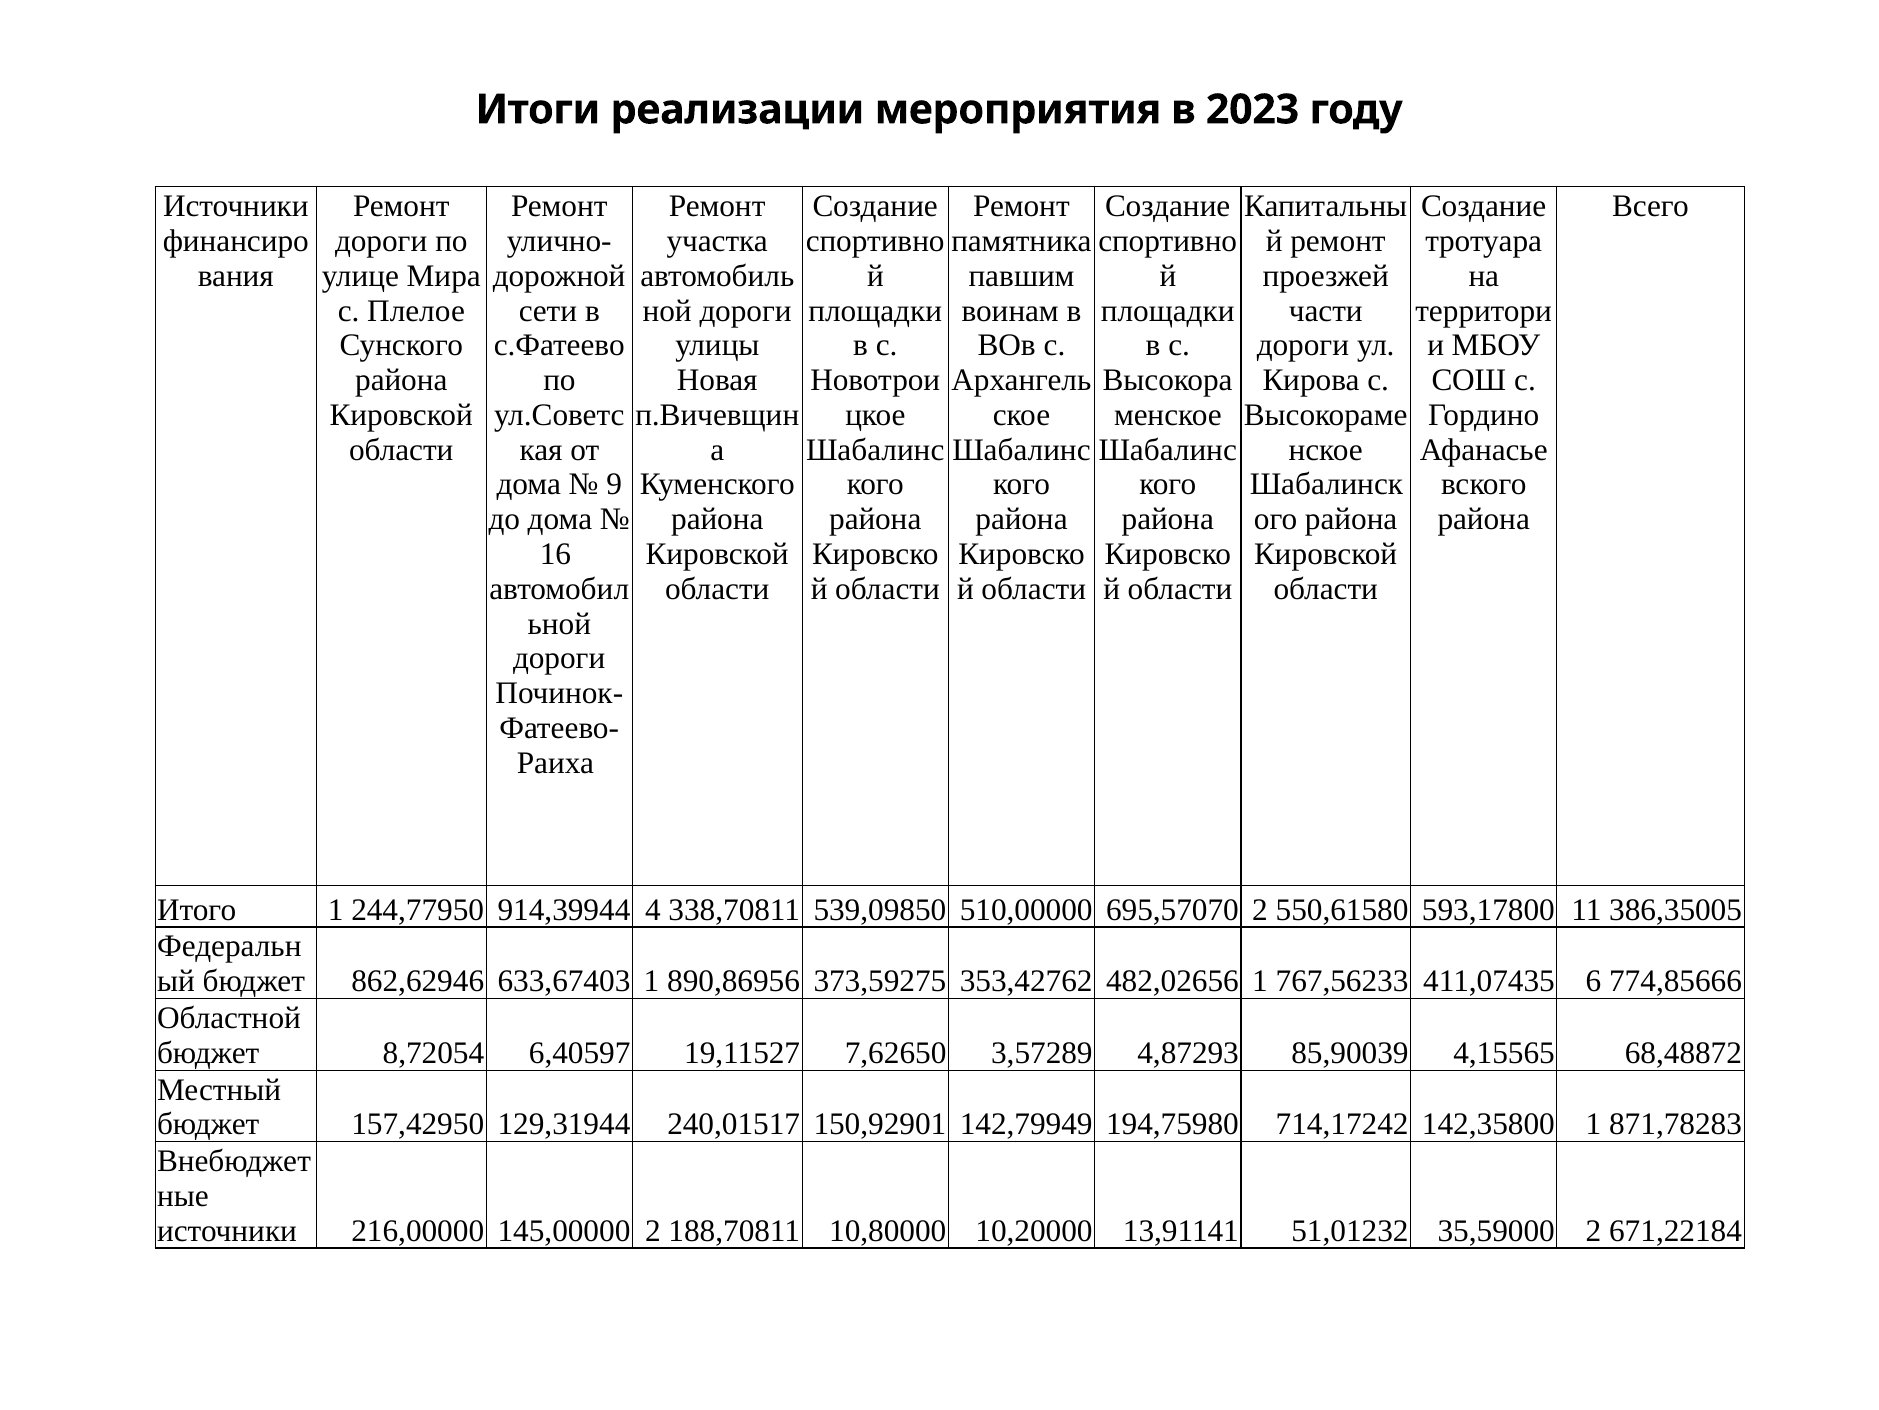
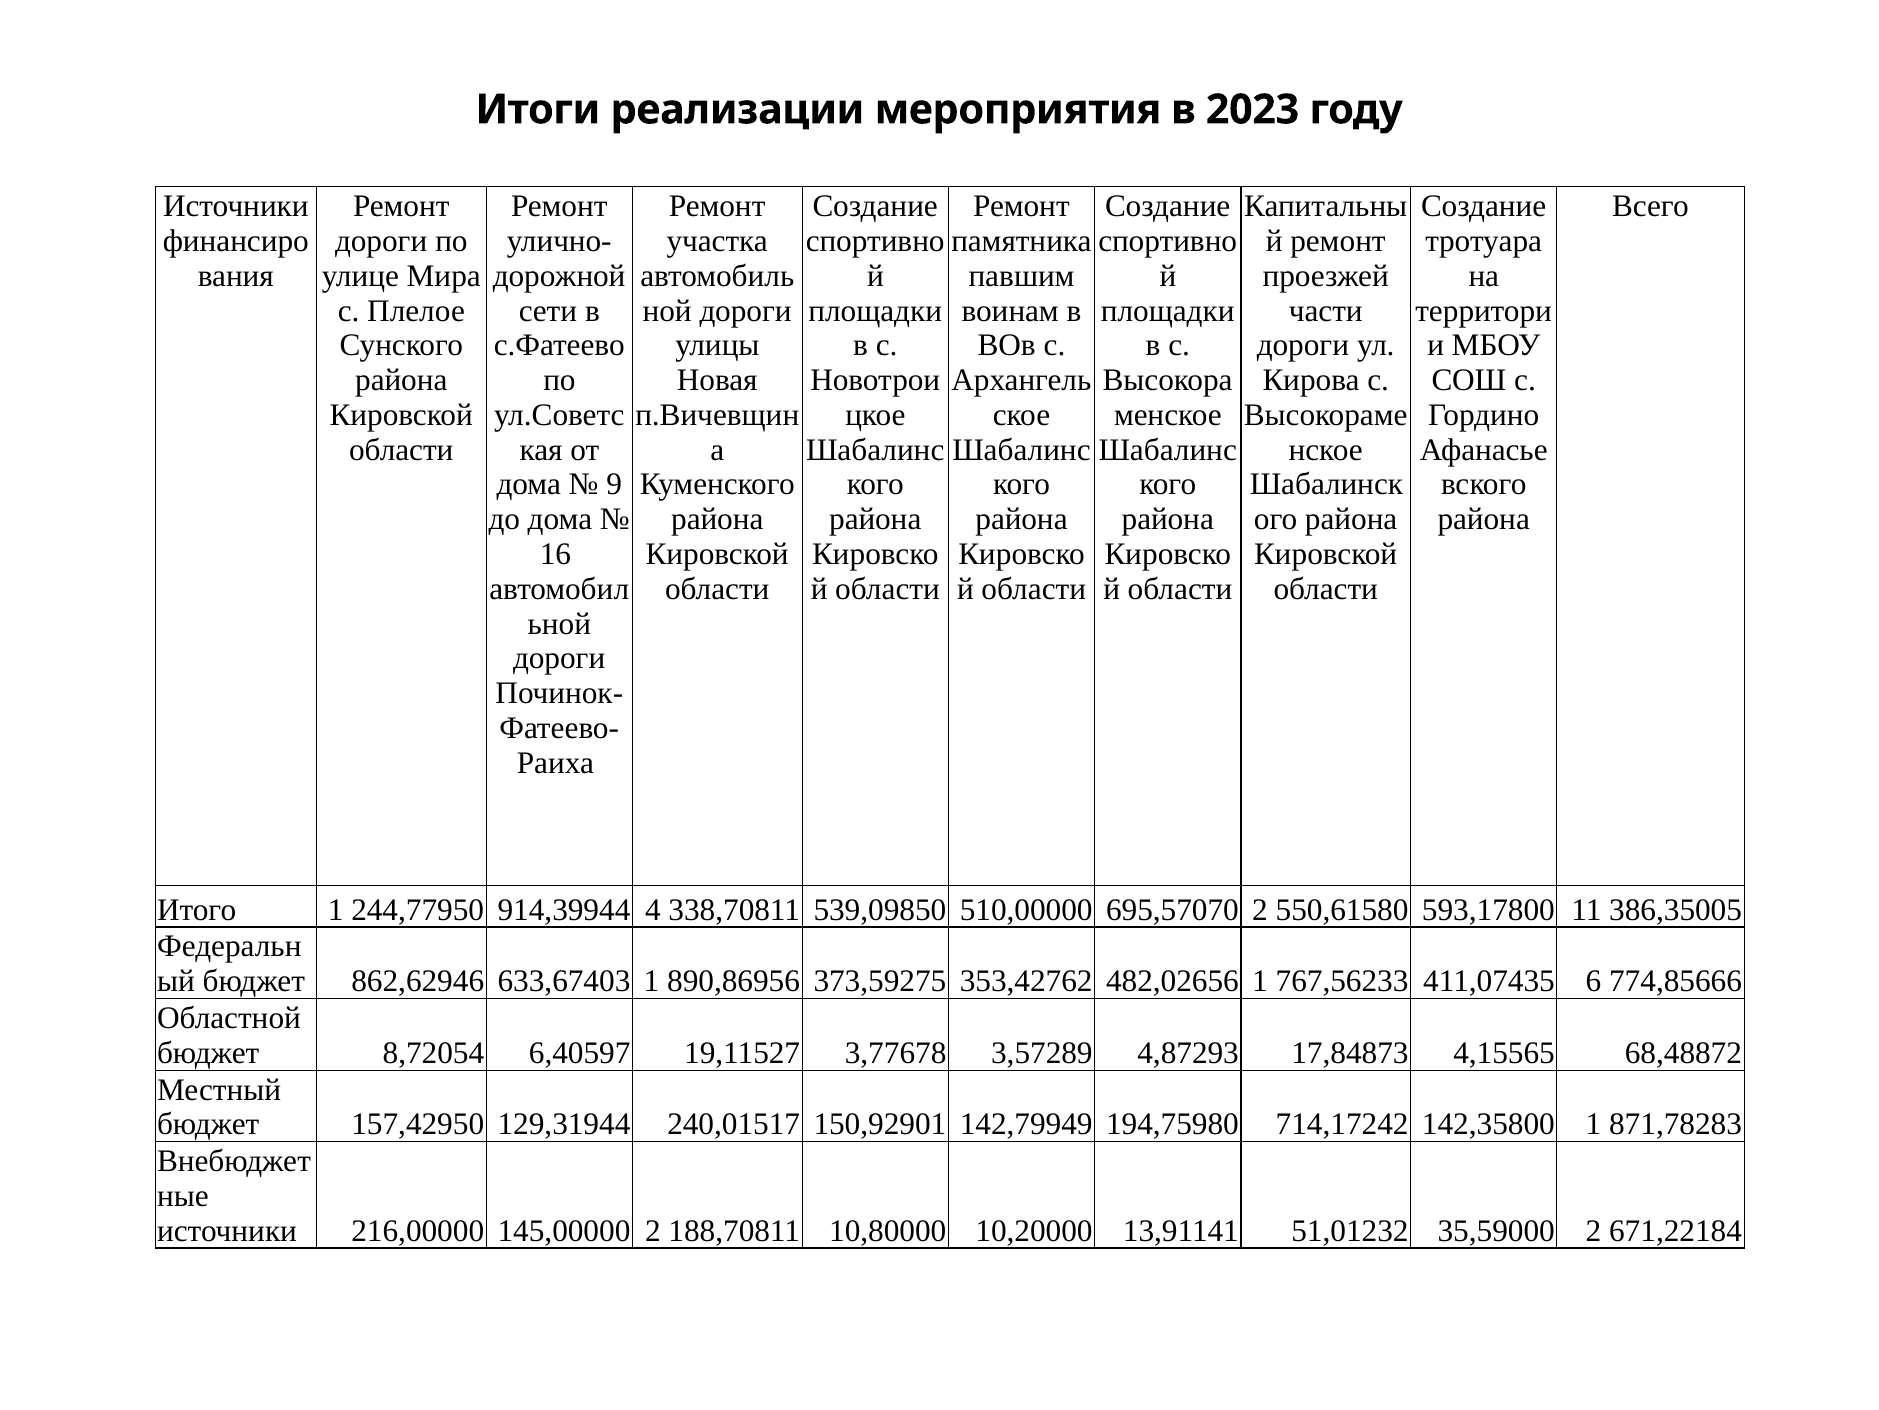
7,62650: 7,62650 -> 3,77678 (896, 1052)
85,90039: 85,90039 -> 17,84873 (1350, 1052)
